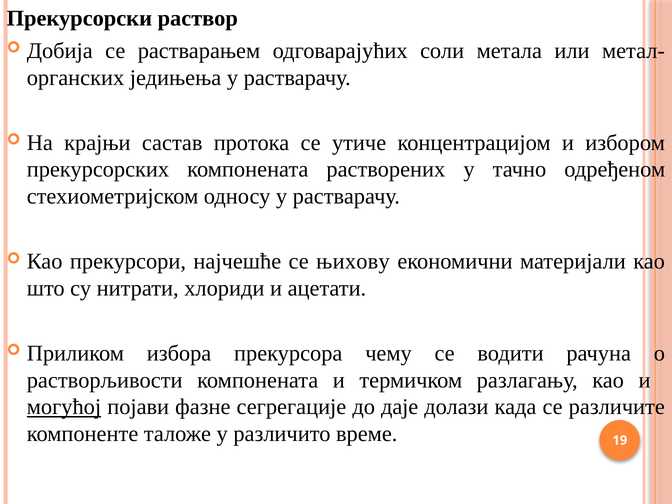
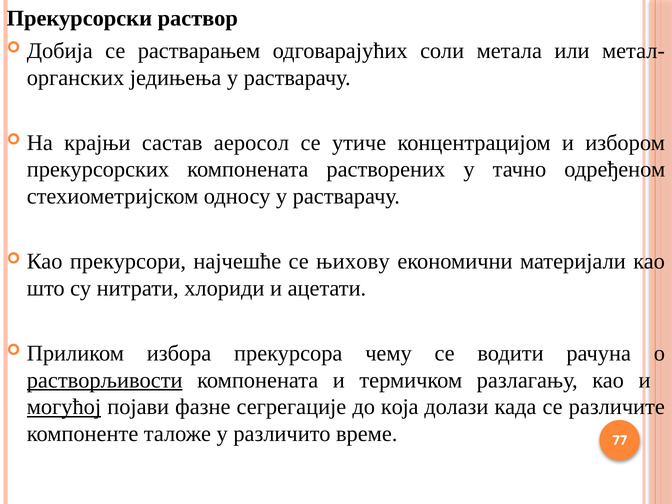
протока: протока -> аеросол (251, 143)
растворљивости underline: none -> present (105, 380)
даје: даје -> која (400, 407)
19: 19 -> 77 (620, 440)
